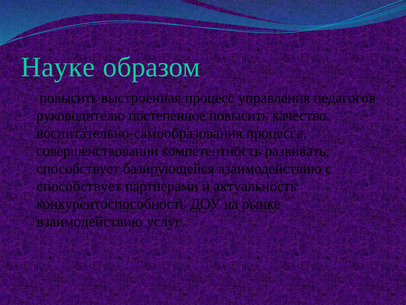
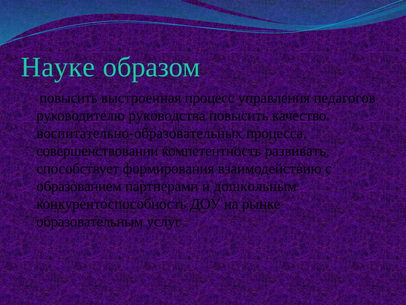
постепенное: постепенное -> руководства (167, 115)
воспитательно-самообразования: воспитательно-самообразования -> воспитательно-образовательных (139, 133)
базирующейся: базирующейся -> формирования (169, 168)
способствует: способствует -> образованием (79, 186)
актуальность: актуальность -> дошкольным (255, 186)
взаимодействию: взаимодействию -> образовательным (90, 221)
